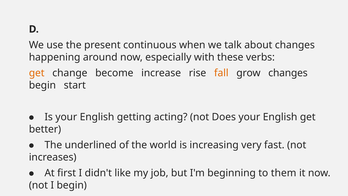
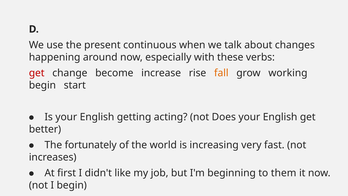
get colour: orange -> red (37, 73)
grow changes: changes -> working (288, 73)
underlined: underlined -> fortunately (91, 145)
